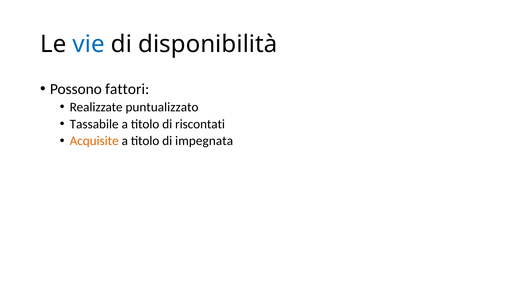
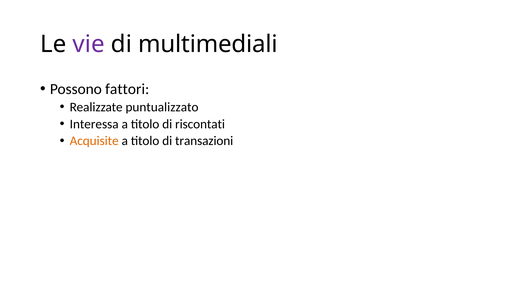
vie colour: blue -> purple (89, 44)
disponibilità: disponibilità -> multimediali (208, 44)
Tassabile: Tassabile -> Interessa (94, 124)
impegnata: impegnata -> transazioni (204, 141)
